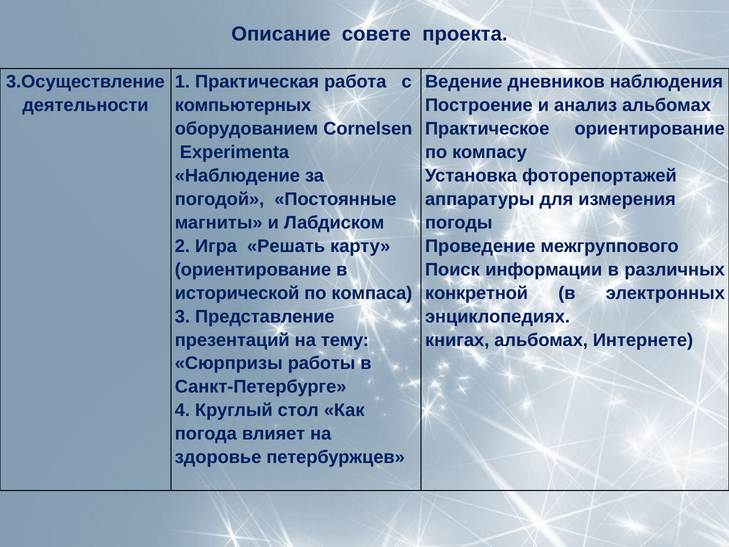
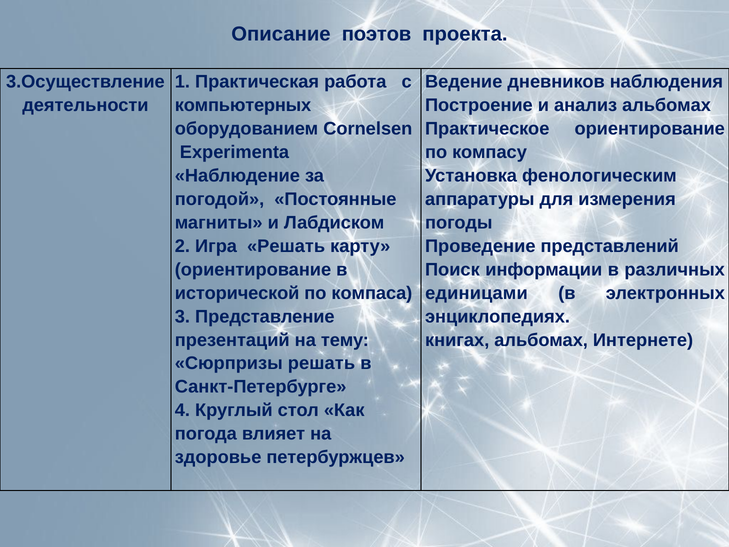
совете: совете -> поэтов (377, 34)
фоторепортажей: фоторепортажей -> фенологическим (599, 176)
межгруппового: межгруппового -> представлений (610, 246)
конкретной: конкретной -> единицами (476, 293)
Сюрпризы работы: работы -> решать (321, 363)
